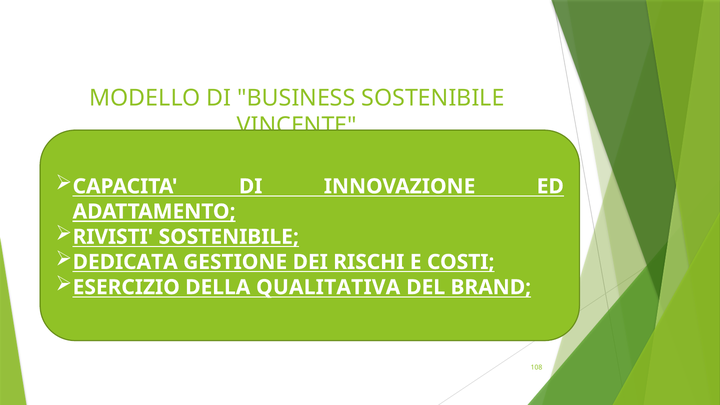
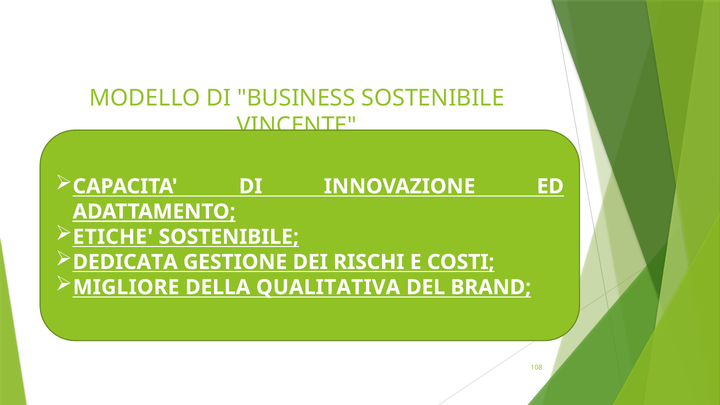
RIVISTI: RIVISTI -> ETICHE (113, 237)
ESERCIZIO: ESERCIZIO -> MIGLIORE (126, 287)
